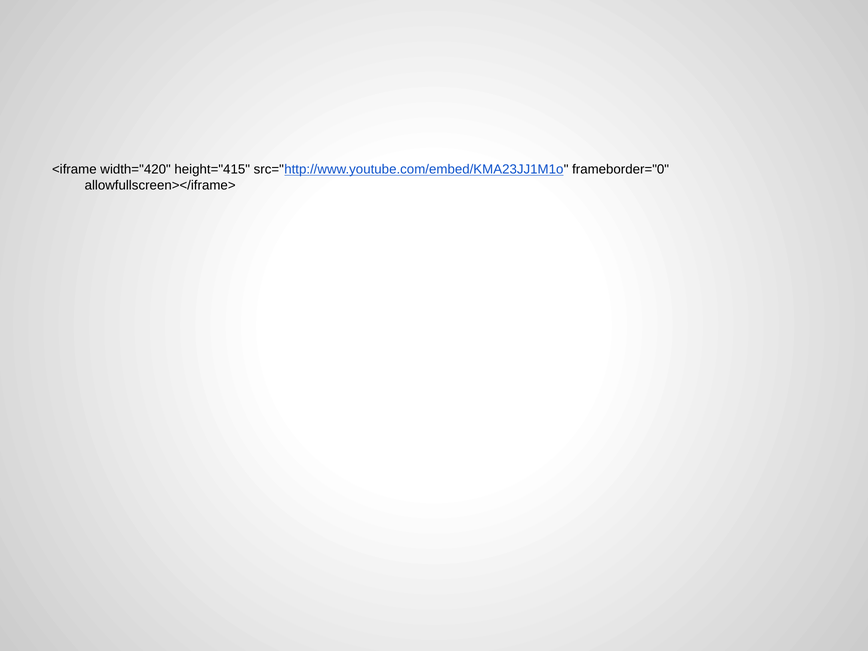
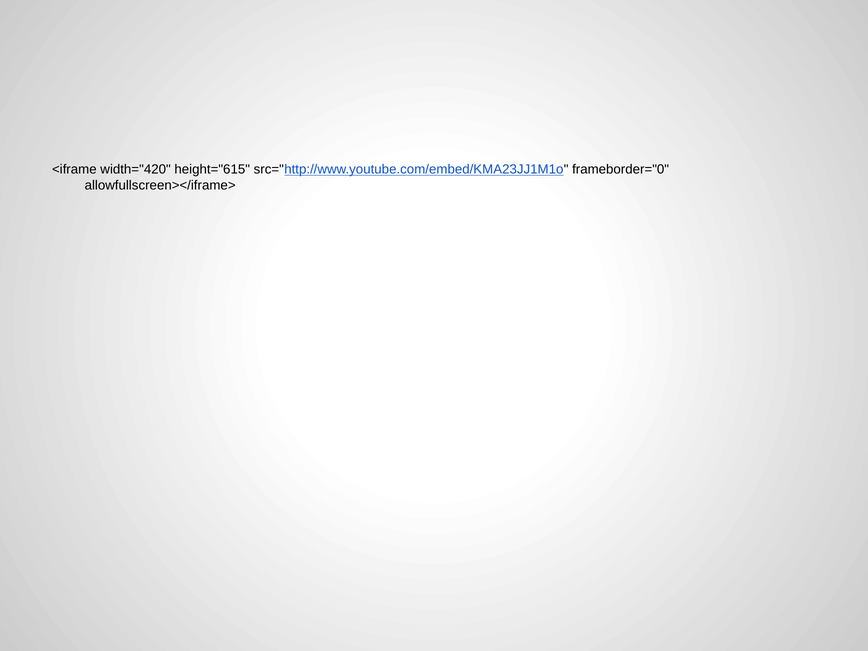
height="415: height="415 -> height="615 (212, 169)
